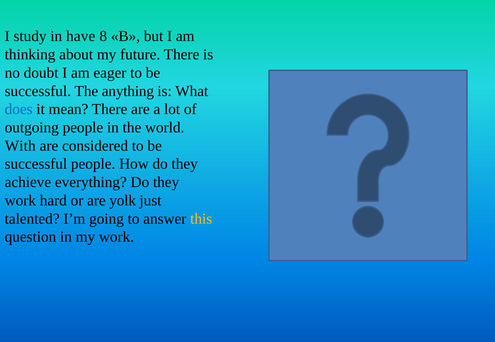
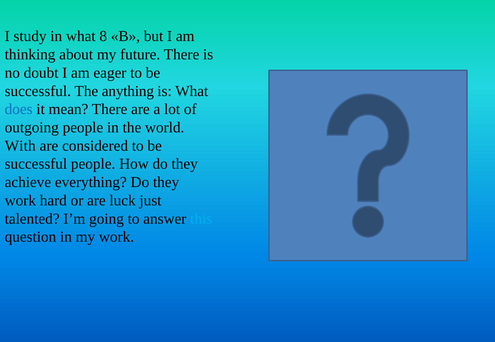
in have: have -> what (81, 36)
yolk: yolk -> luck (123, 201)
this colour: yellow -> light blue (201, 219)
